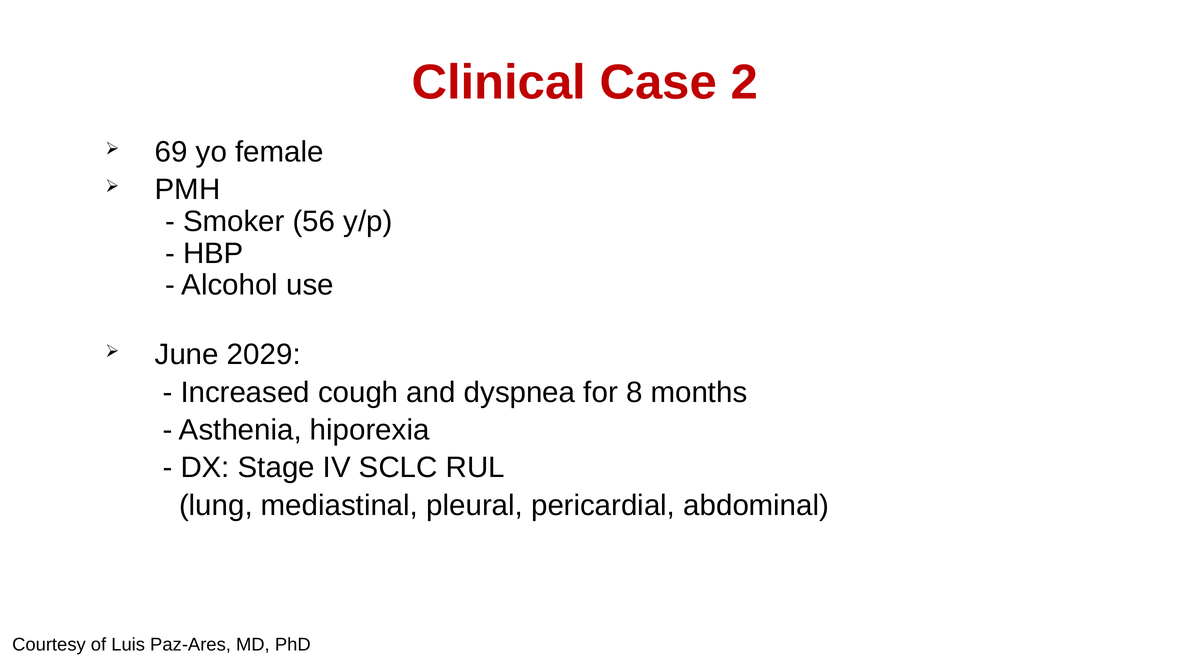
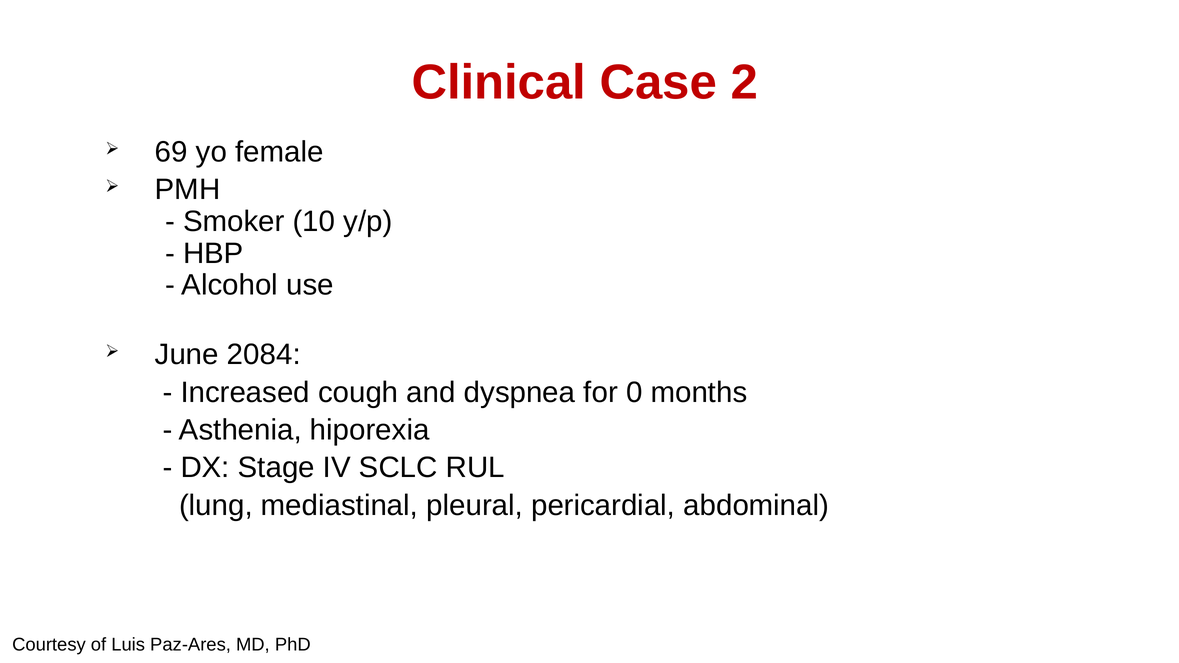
56: 56 -> 10 (314, 222)
2029: 2029 -> 2084 (264, 355)
8: 8 -> 0 (634, 392)
